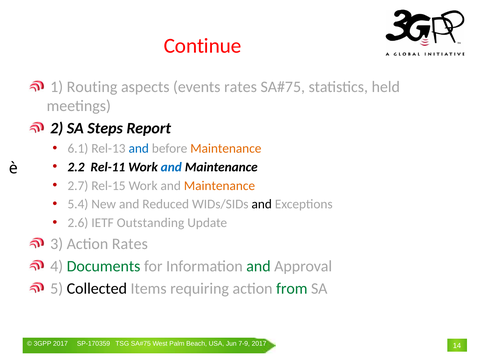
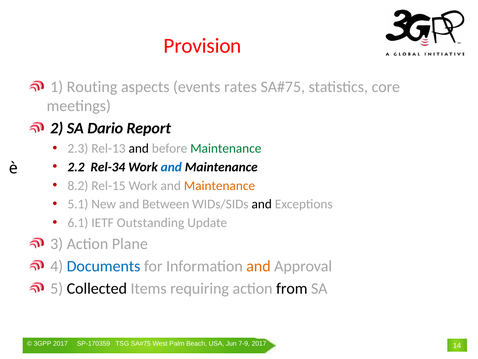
Continue: Continue -> Provision (203, 46)
held: held -> core (386, 87)
Steps: Steps -> Dario (105, 128)
6.1: 6.1 -> 2.3 (78, 148)
and colour: blue -> black (139, 148)
Maintenance colour: orange -> green (226, 148)
Rel-11: Rel-11 -> Rel-34 (108, 167)
2.7: 2.7 -> 8.2 (78, 185)
5.4: 5.4 -> 5.1 (78, 204)
Reduced: Reduced -> Between (166, 204)
2.6: 2.6 -> 6.1 (78, 223)
Action Rates: Rates -> Plane (130, 243)
Documents colour: green -> blue (104, 266)
and colour: green -> orange (258, 266)
from colour: green -> black (292, 288)
